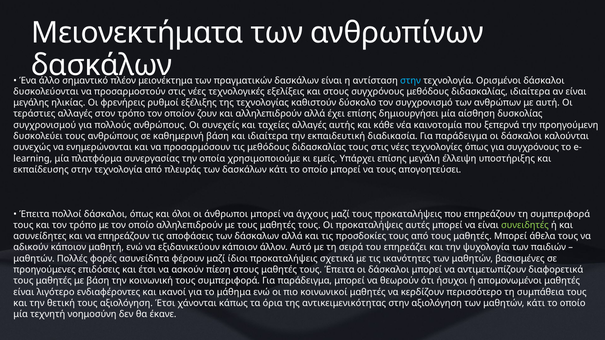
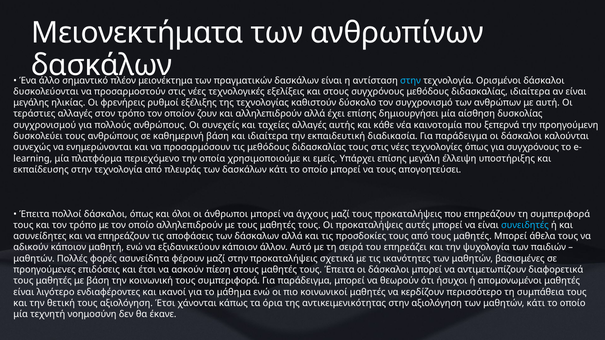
συνεργασίας: συνεργασίας -> περιεχόμενο (152, 159)
συνειδητές colour: light green -> light blue (525, 225)
μαζί ίδιοι: ίδιοι -> στην (238, 259)
